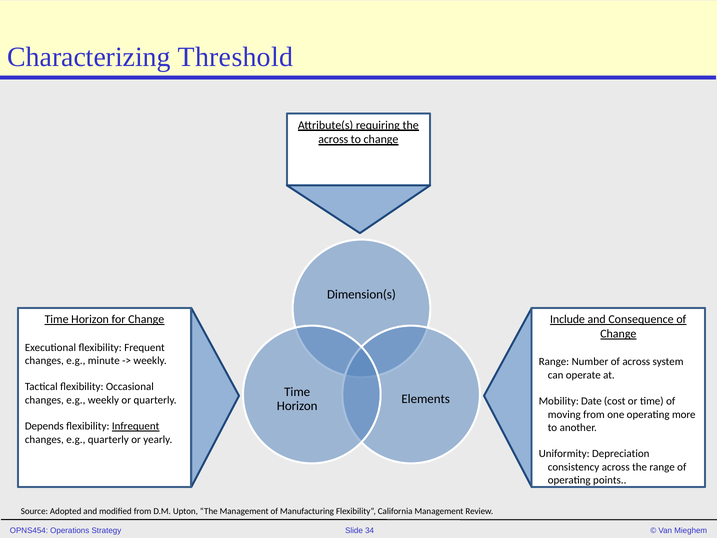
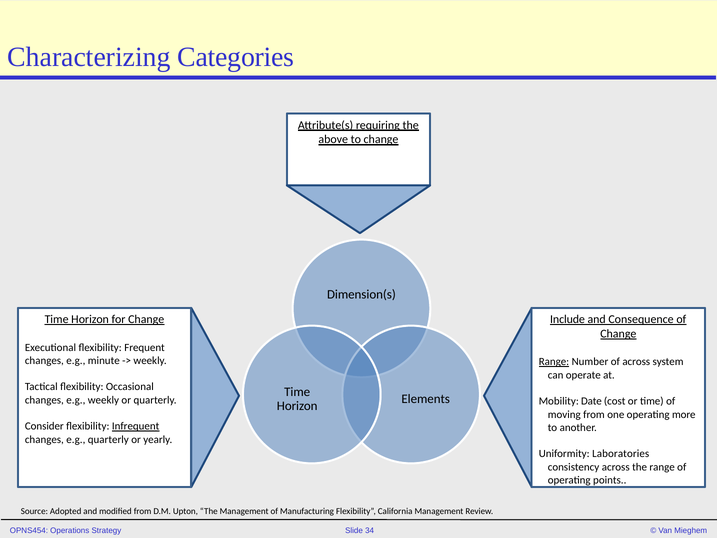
Threshold: Threshold -> Categories (236, 57)
across: across -> above (333, 139)
Range underline: none -> present (554, 362)
Depends: Depends -> Consider (44, 426)
Depreciation: Depreciation -> Laboratories (621, 454)
